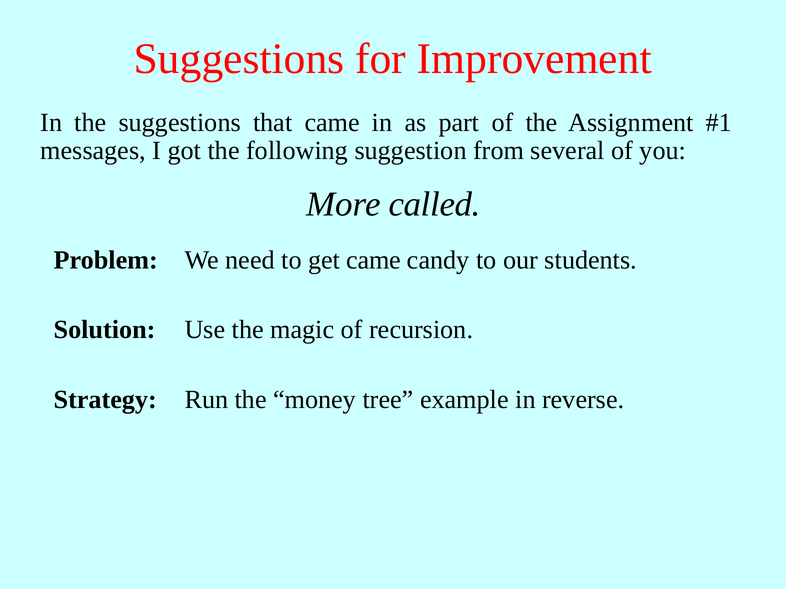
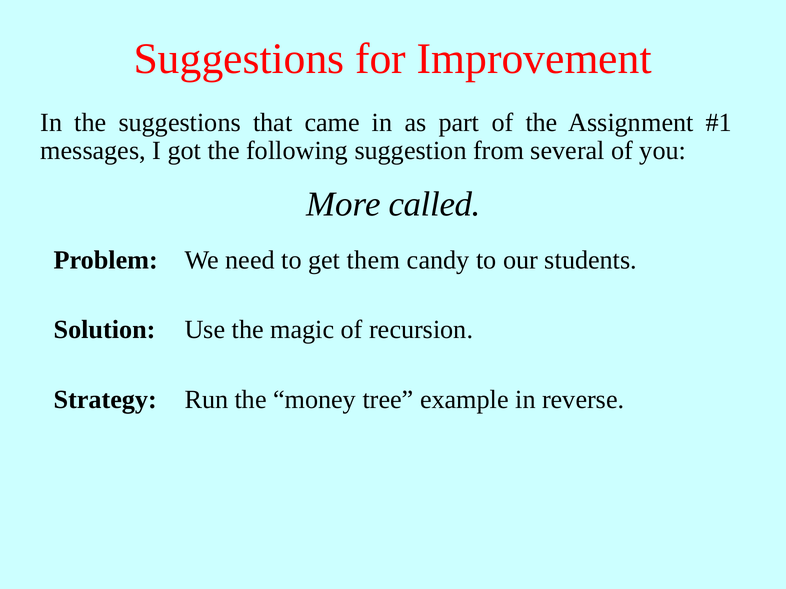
get came: came -> them (373, 260)
